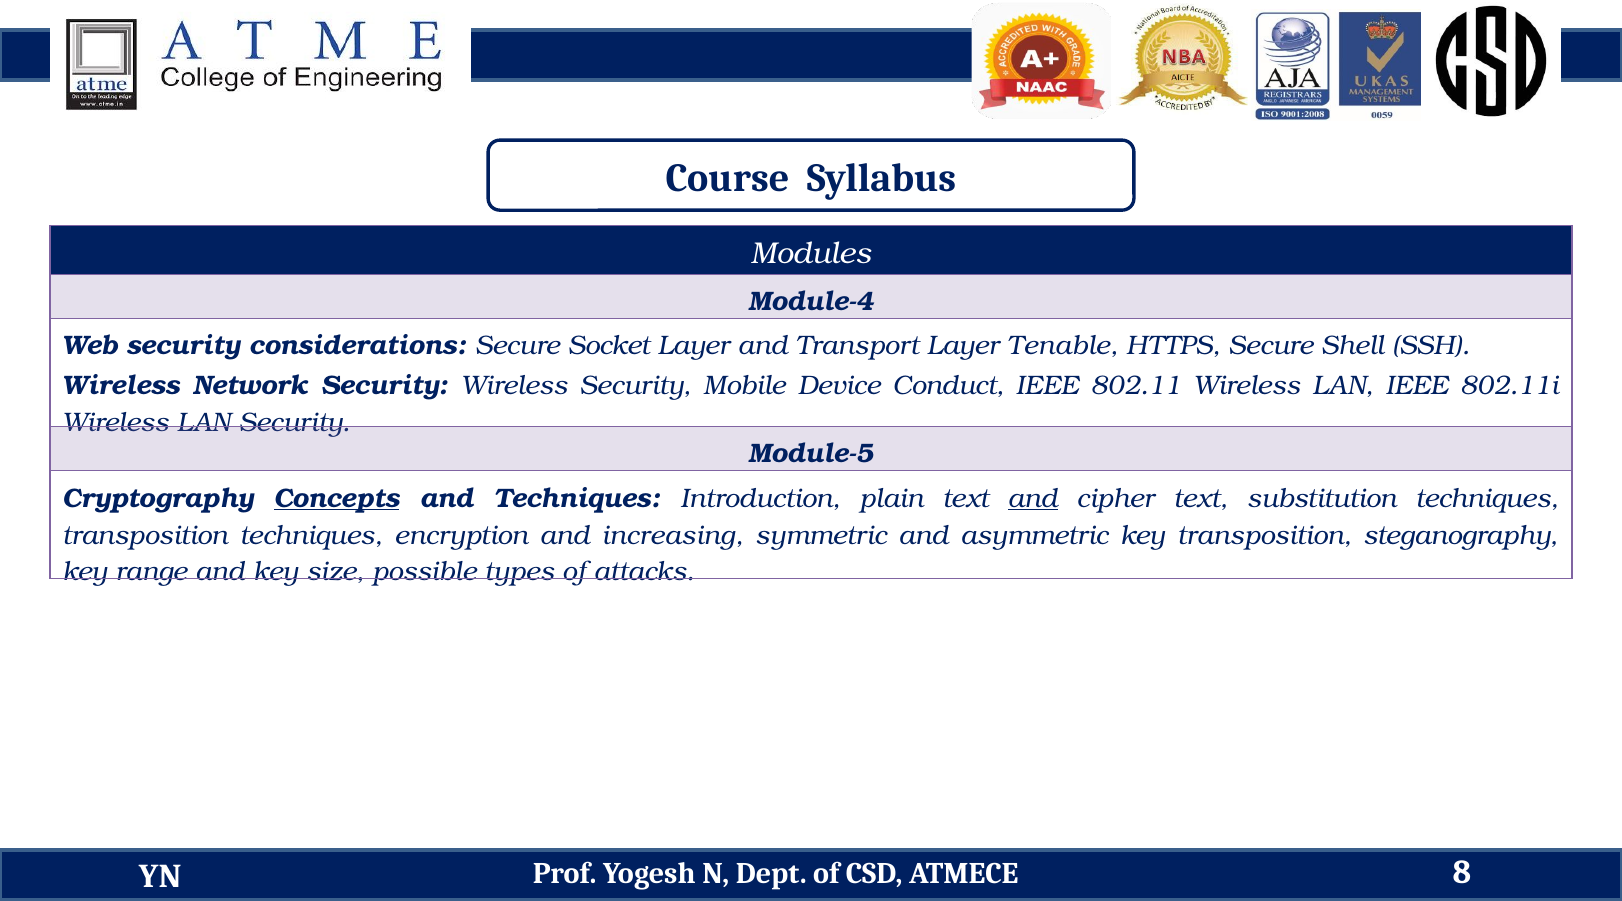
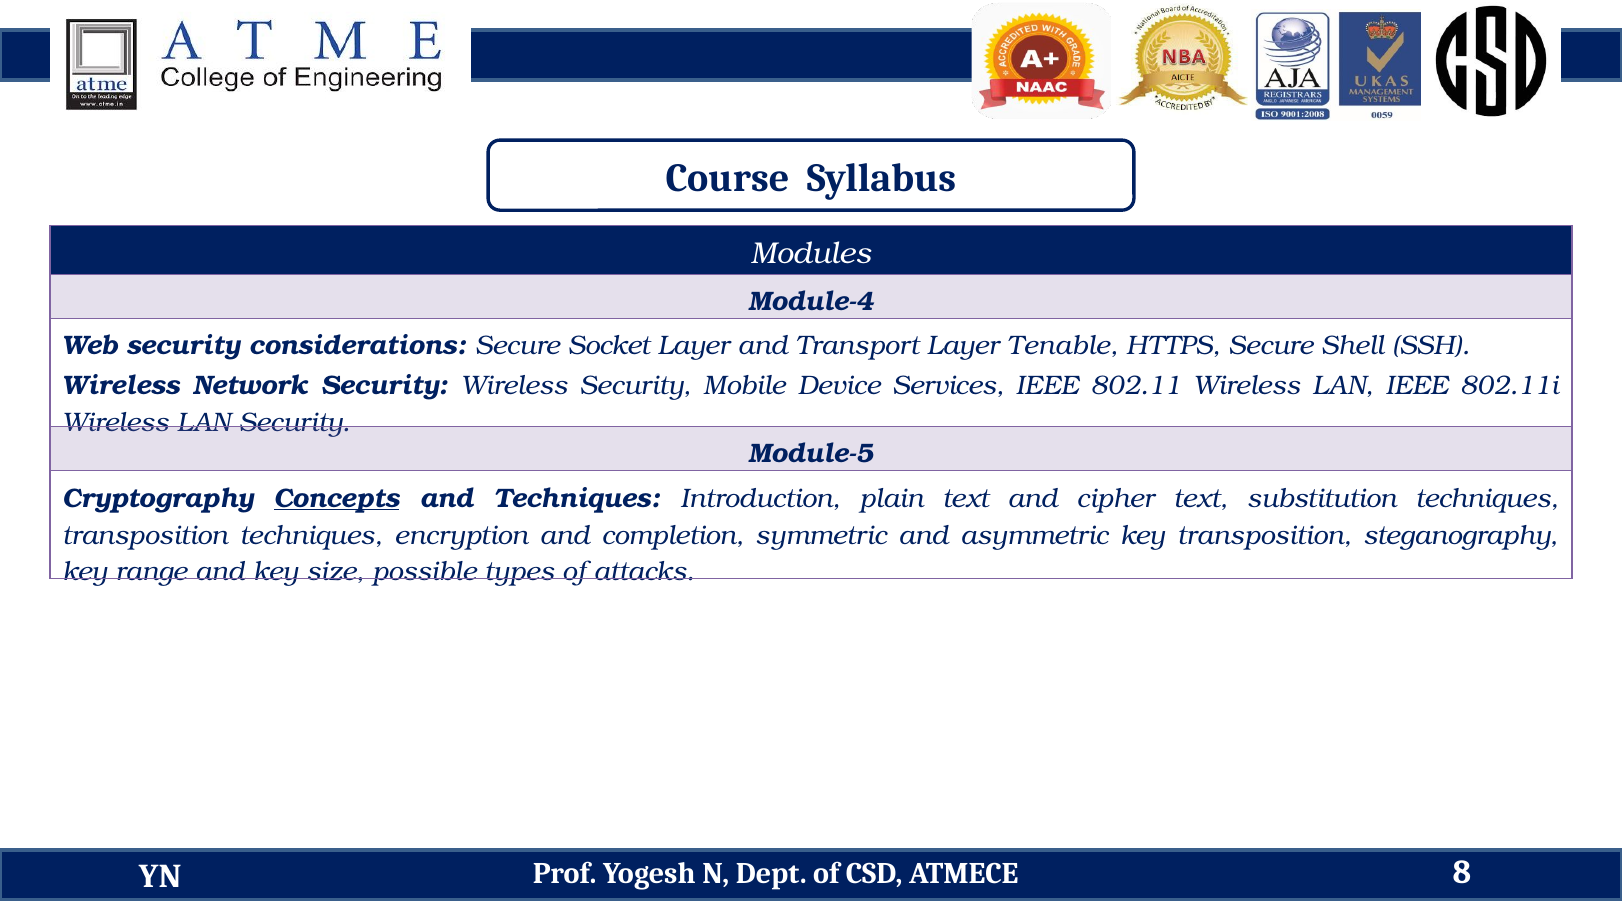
Conduct: Conduct -> Services (948, 385)
and underline: present -> none (1033, 498)
increasing: increasing -> completion (673, 536)
